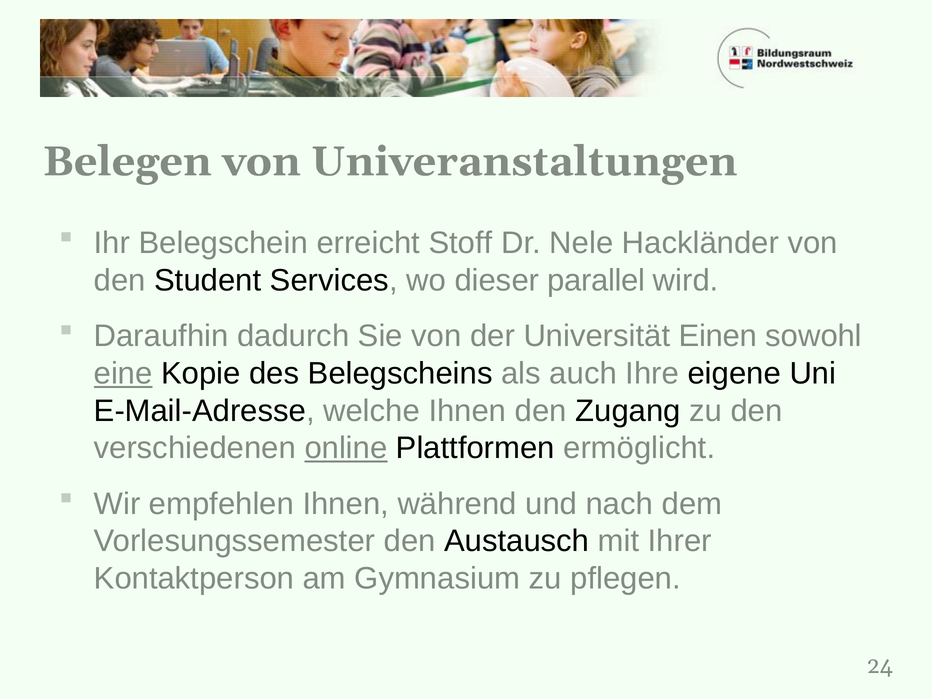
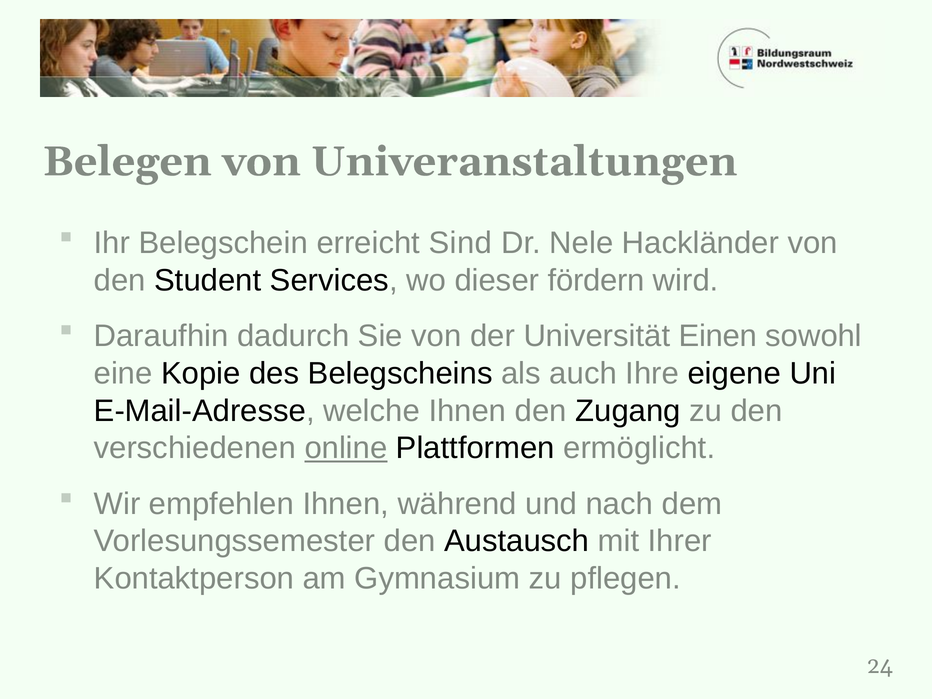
Stoff: Stoff -> Sind (460, 243)
parallel: parallel -> fördern (596, 280)
eine underline: present -> none (123, 373)
